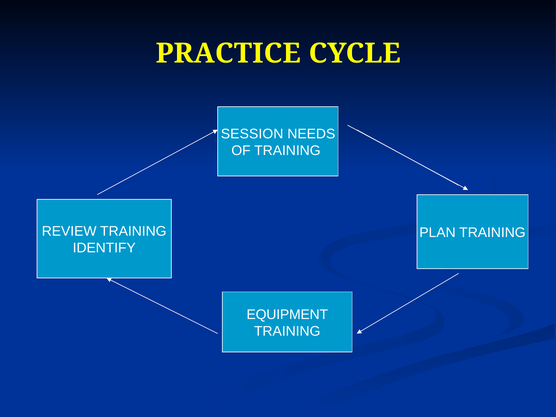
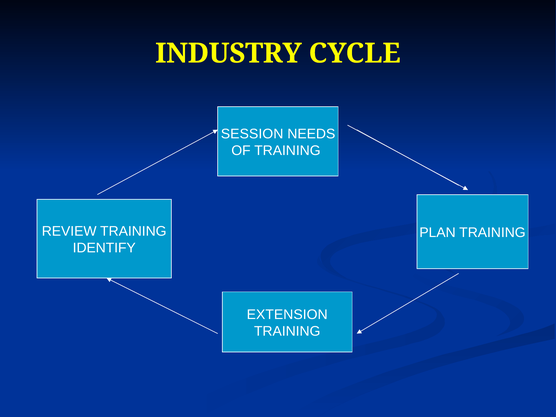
PRACTICE: PRACTICE -> INDUSTRY (228, 53)
EQUIPMENT: EQUIPMENT -> EXTENSION (287, 315)
